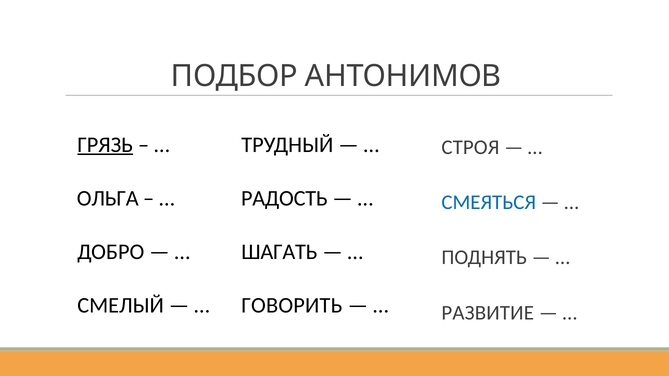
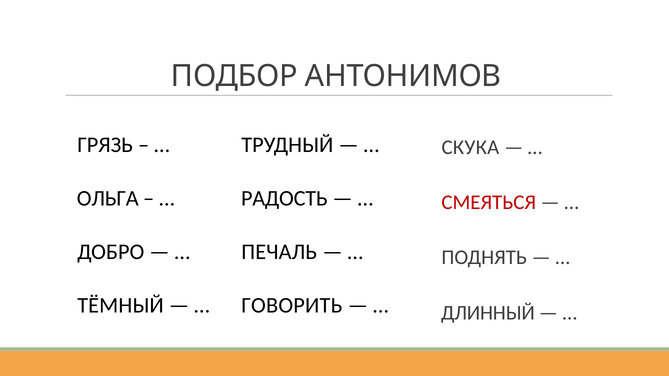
ГРЯЗЬ underline: present -> none (105, 145)
СТРОЯ: СТРОЯ -> СКУКА (470, 147)
СМЕЯТЬСЯ colour: blue -> red (489, 203)
ШАГАТЬ: ШАГАТЬ -> ПЕЧАЛЬ (279, 252)
СМЕЛЫЙ: СМЕЛЫЙ -> ТЁМНЫЙ (121, 305)
РАЗВИТИЕ: РАЗВИТИЕ -> ДЛИННЫЙ (488, 313)
